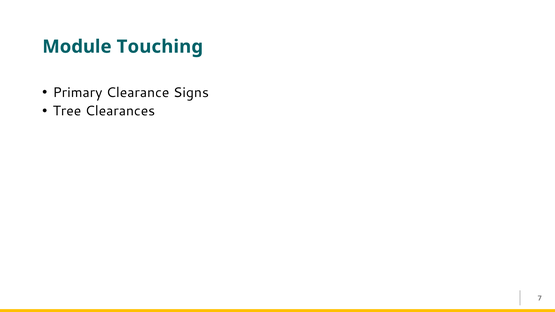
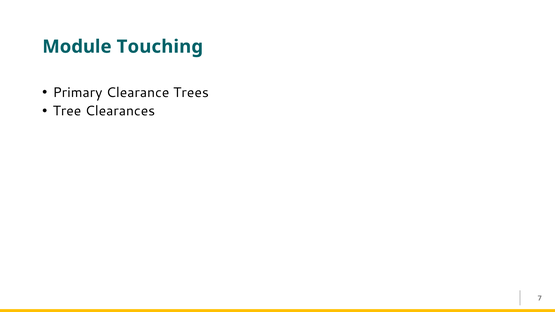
Signs: Signs -> Trees (191, 93)
